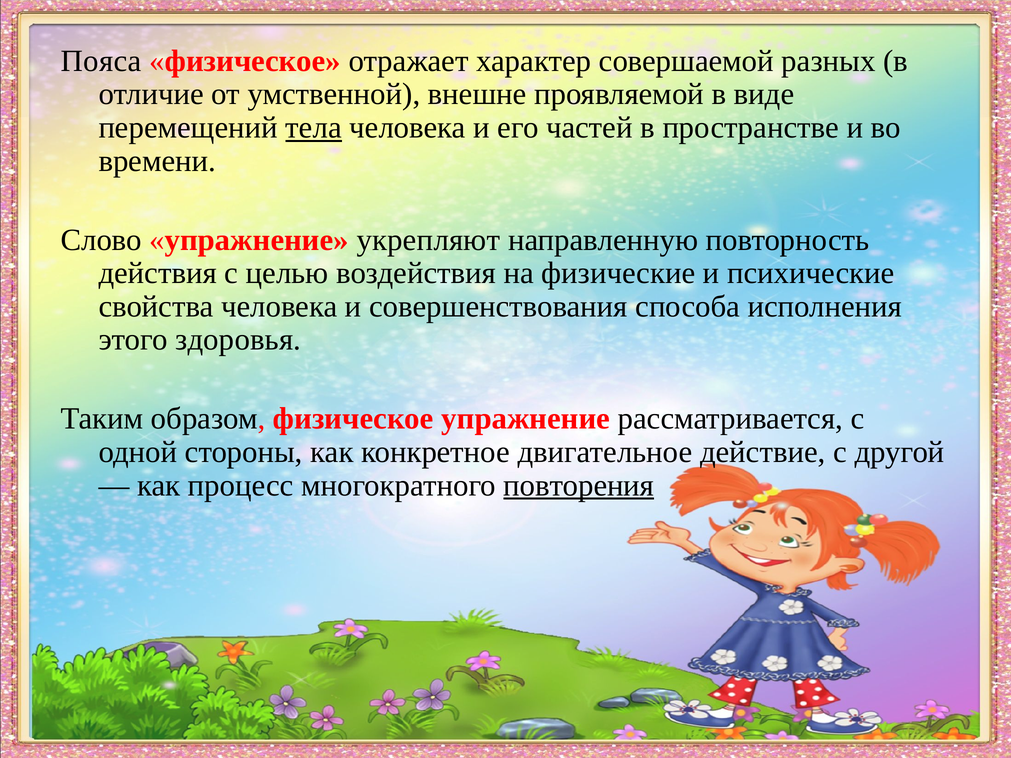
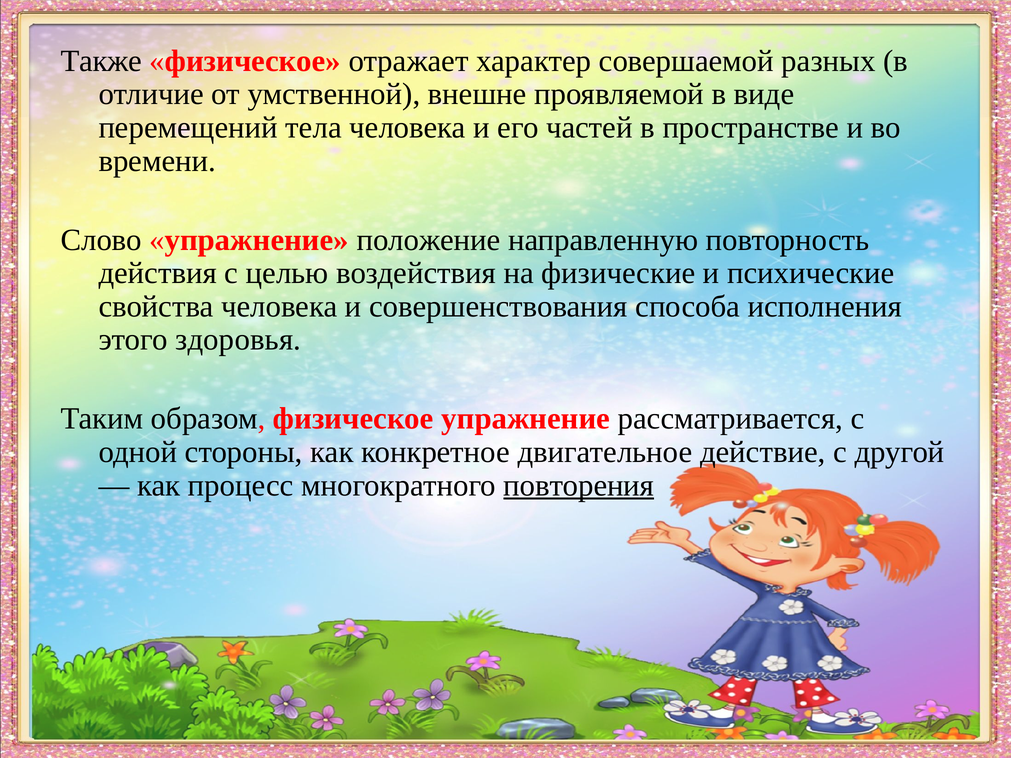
Пояса: Пояса -> Также (101, 61)
тела underline: present -> none (314, 128)
укрепляют: укрепляют -> положение (429, 240)
